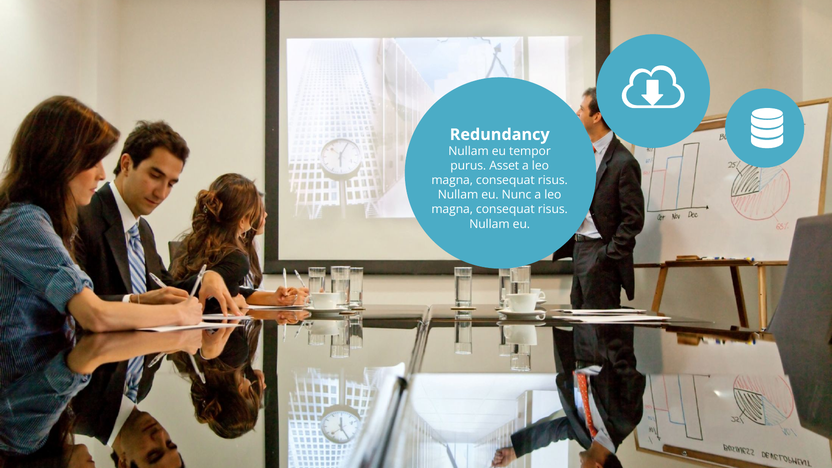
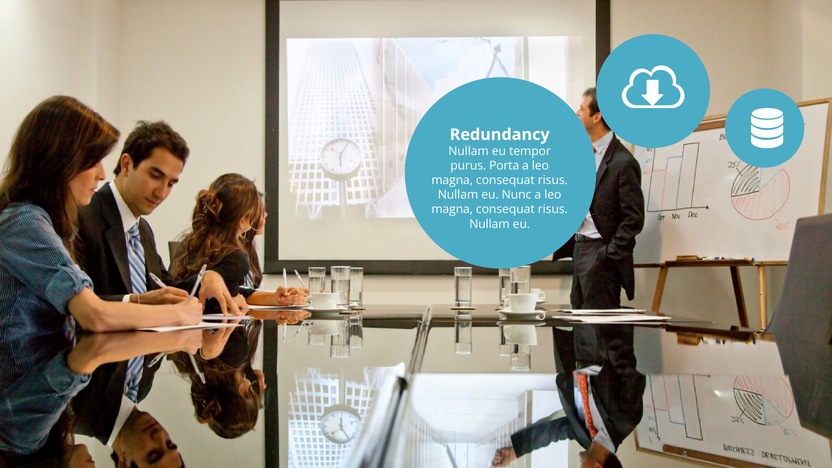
Asset: Asset -> Porta (504, 166)
